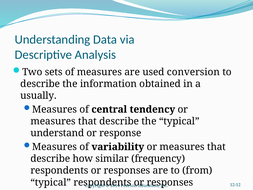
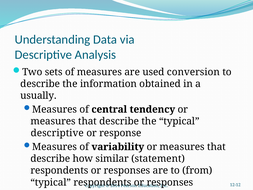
understand: understand -> descriptive (57, 133)
frequency: frequency -> statement (158, 158)
